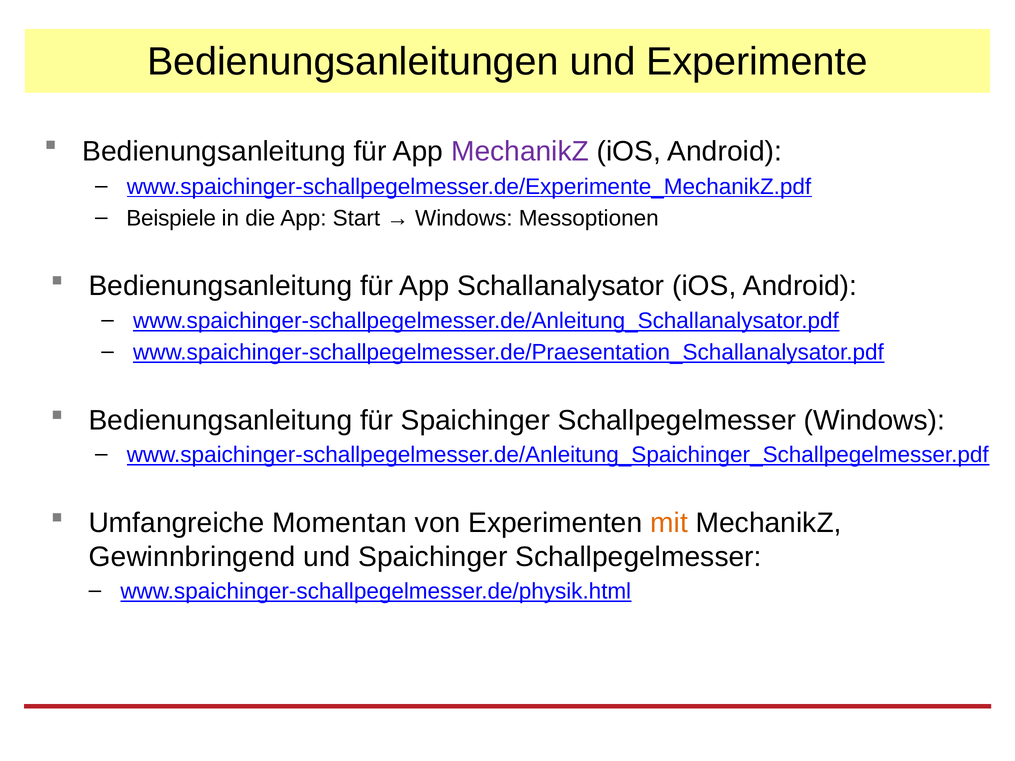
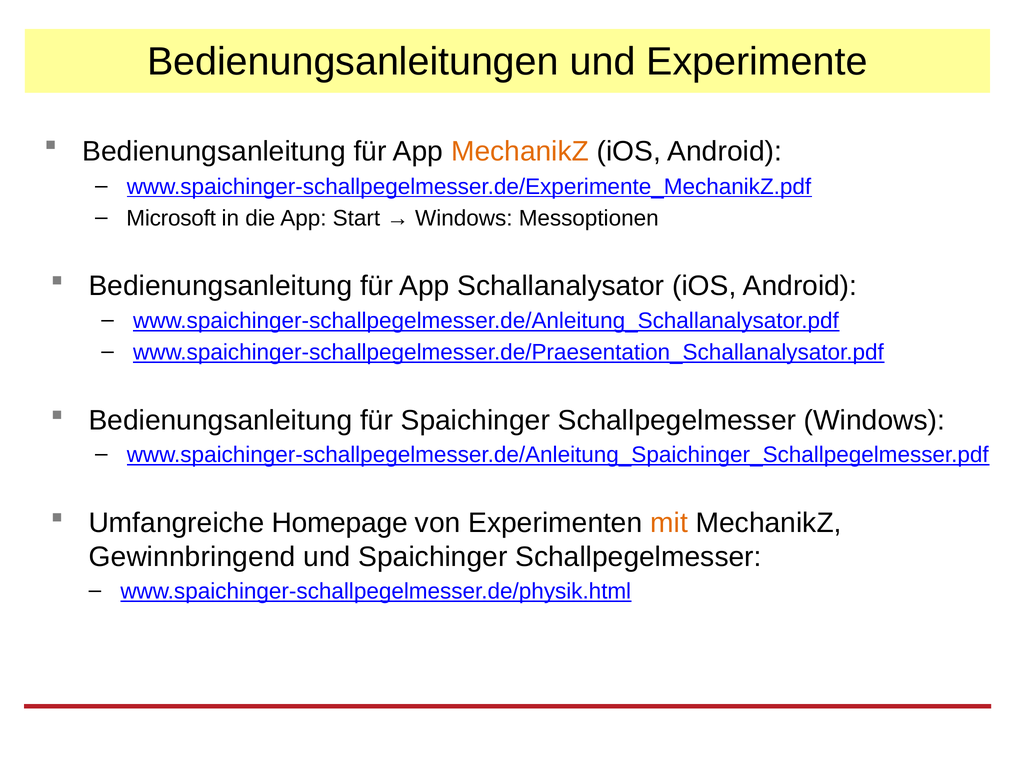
MechanikZ colour: purple -> orange (520, 152)
Beispiele: Beispiele -> Microsoft (171, 218)
Momentan: Momentan -> Homepage (340, 523)
